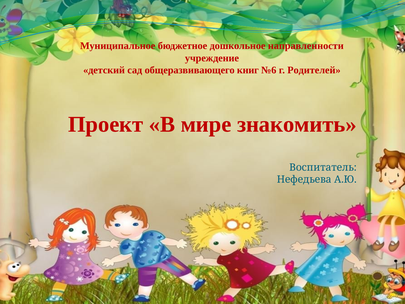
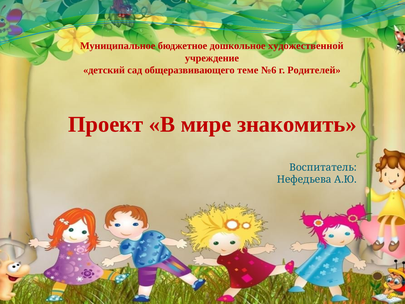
направленности: направленности -> художественной (306, 46)
книг: книг -> теме (248, 70)
